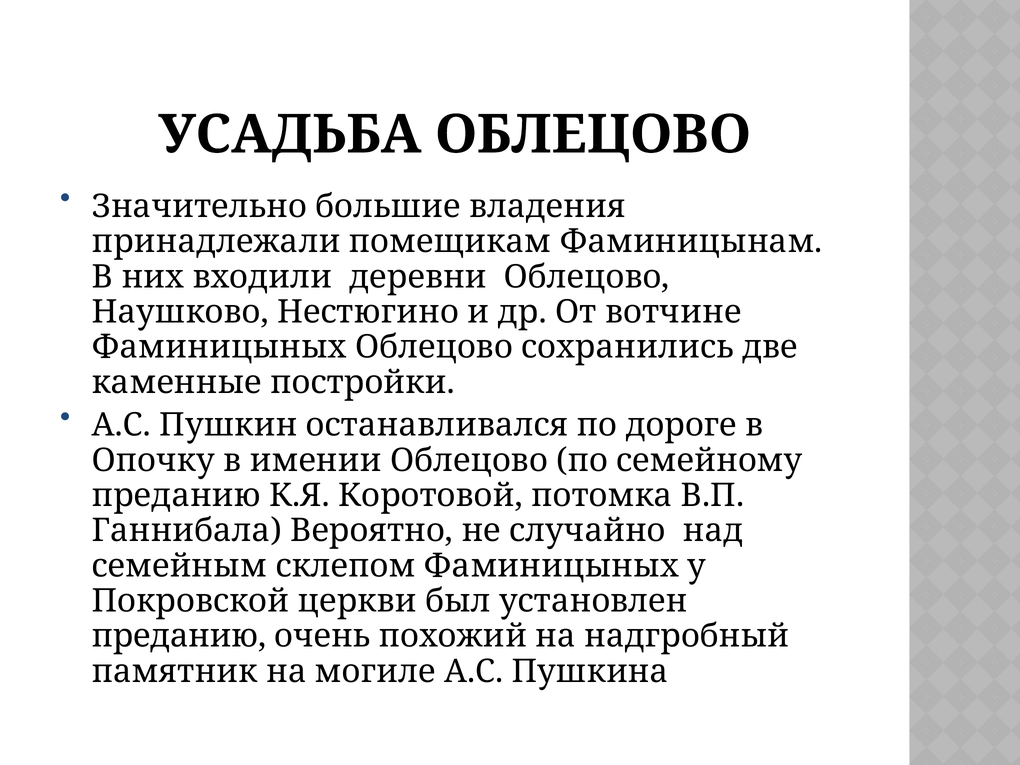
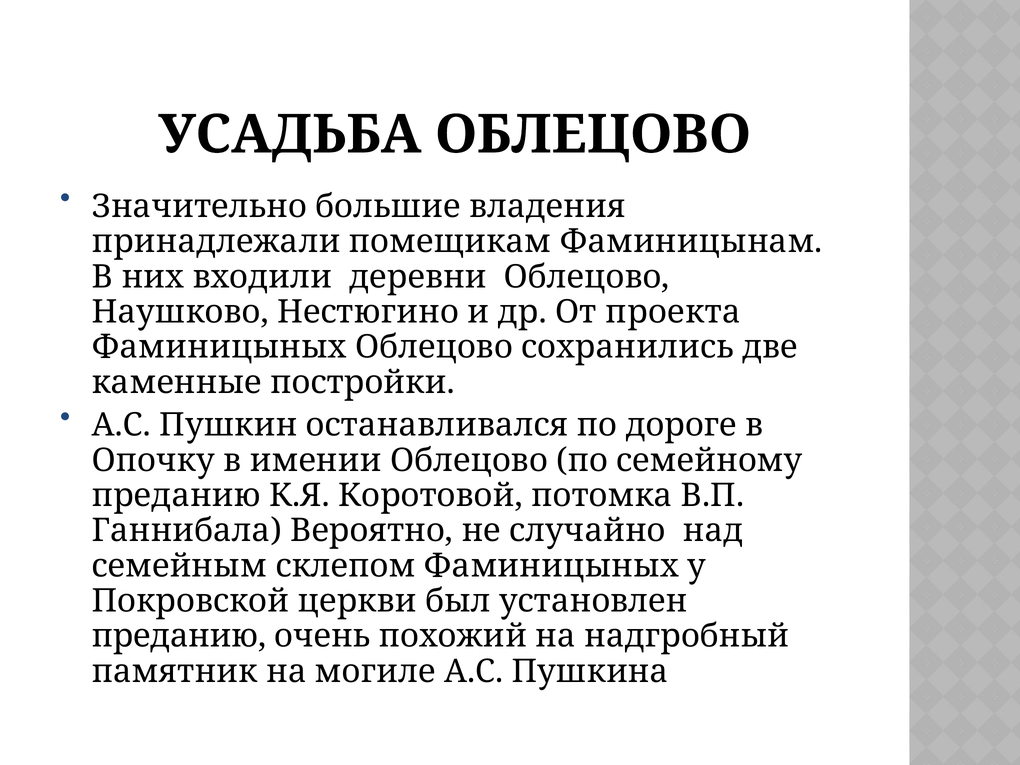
вотчине: вотчине -> проекта (673, 312)
